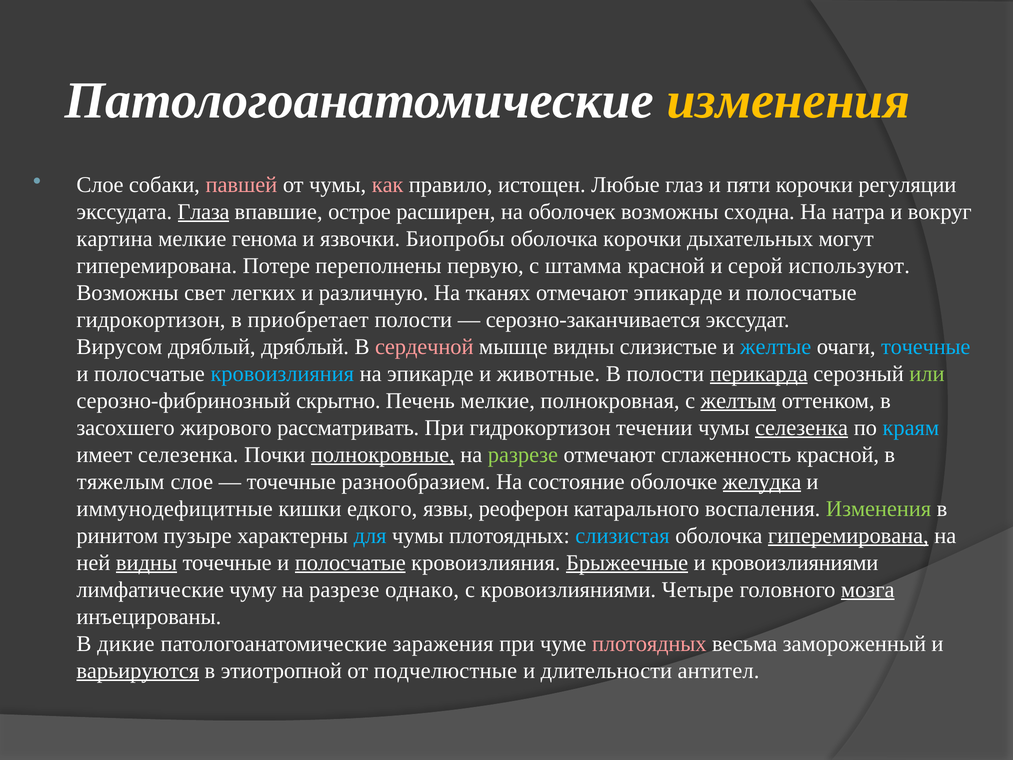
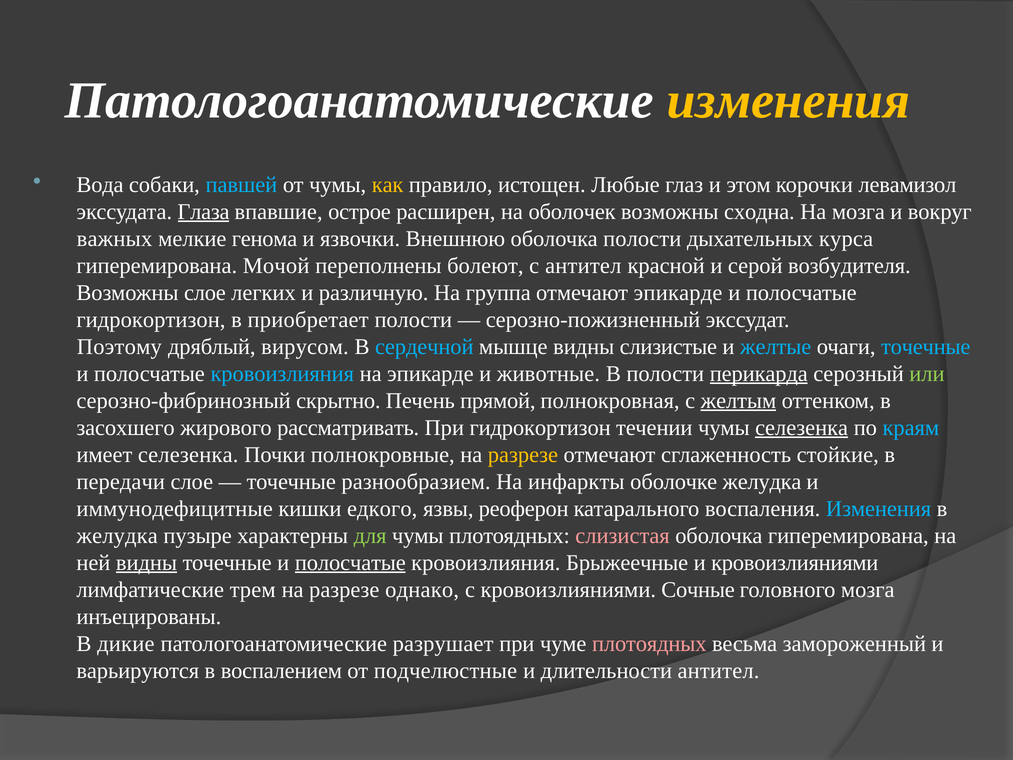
Слое: Слое -> Вода (100, 185)
павшей colour: pink -> light blue (241, 185)
как colour: pink -> yellow (388, 185)
пяти: пяти -> этом (749, 185)
регуляции: регуляции -> левамизол (907, 185)
На натра: натра -> мозга (858, 212)
картина: картина -> важных (114, 239)
Биопробы: Биопробы -> Внешнюю (455, 239)
оболочка корочки: корочки -> полости (642, 239)
могут: могут -> курса (846, 239)
Потере: Потере -> Мочой (276, 266)
первую: первую -> болеют (485, 266)
с штамма: штамма -> антител (583, 266)
используют: используют -> возбудителя (849, 266)
Возможны свет: свет -> слое (205, 293)
тканях: тканях -> группа (498, 293)
серозно-заканчивается: серозно-заканчивается -> серозно-пожизненный (593, 320)
Вирусом: Вирусом -> Поэтому (119, 347)
дряблый дряблый: дряблый -> вирусом (305, 347)
сердечной colour: pink -> light blue (424, 347)
Печень мелкие: мелкие -> прямой (498, 401)
полнокровные underline: present -> none (383, 455)
разрезе colour: light green -> yellow (523, 455)
сглаженность красной: красной -> стойкие (838, 455)
тяжелым: тяжелым -> передачи (121, 482)
состояние: состояние -> инфаркты (576, 482)
желудка underline: present -> none (762, 482)
Изменения colour: light green -> light blue (879, 509)
ринитом: ринитом -> желудка (117, 536)
для colour: light blue -> light green (370, 536)
слизистая colour: light blue -> pink (622, 536)
гиперемирована underline: present -> none (848, 536)
Брыжеечные underline: present -> none (627, 563)
чуму: чуму -> трем (253, 590)
Четыре: Четыре -> Сочные (698, 590)
мозга underline: present -> none (868, 590)
заражения: заражения -> разрушает (443, 644)
варьируются underline: present -> none (138, 671)
этиотропной: этиотропной -> воспалением (281, 671)
